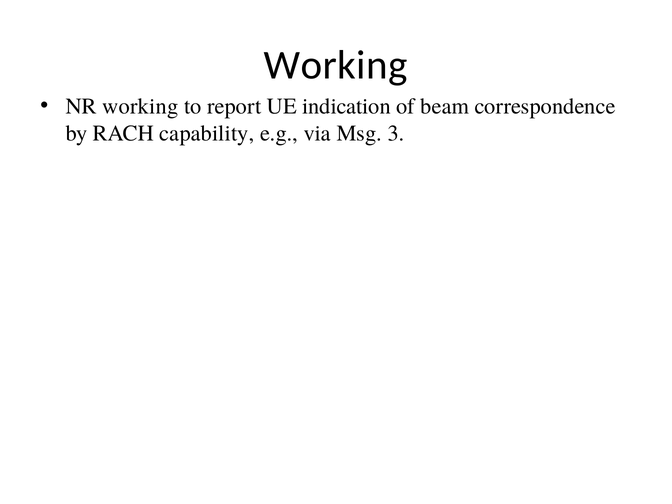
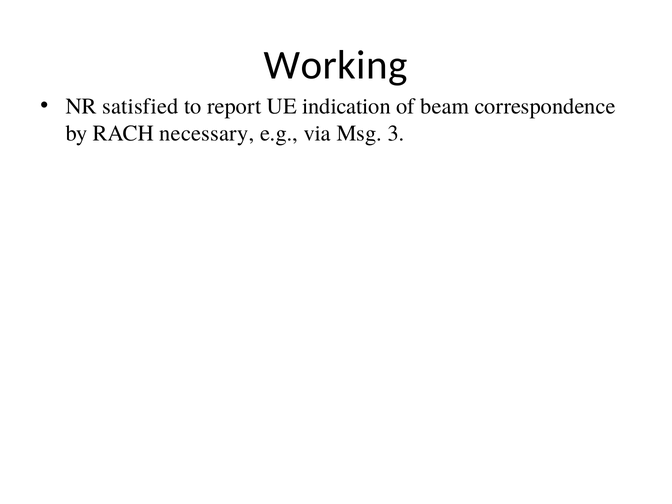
NR working: working -> satisfied (140, 106)
capability: capability -> necessary (207, 133)
